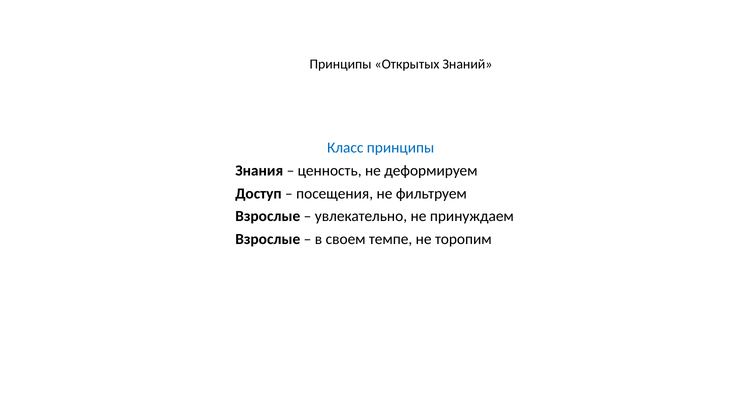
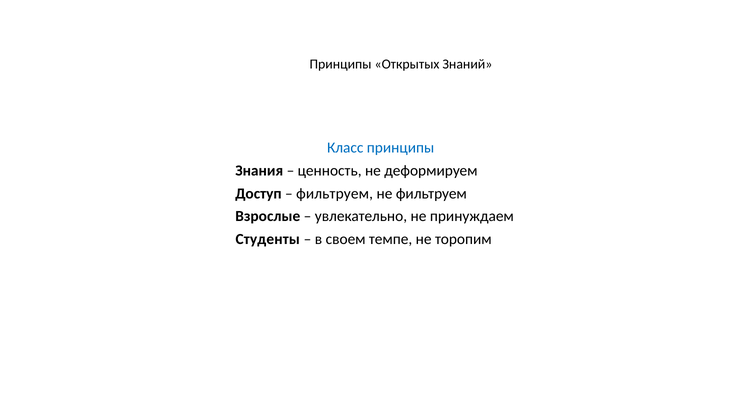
посещения: посещения -> фильтруем (335, 193)
Взрослые: Взрослые -> Студенты (268, 239)
